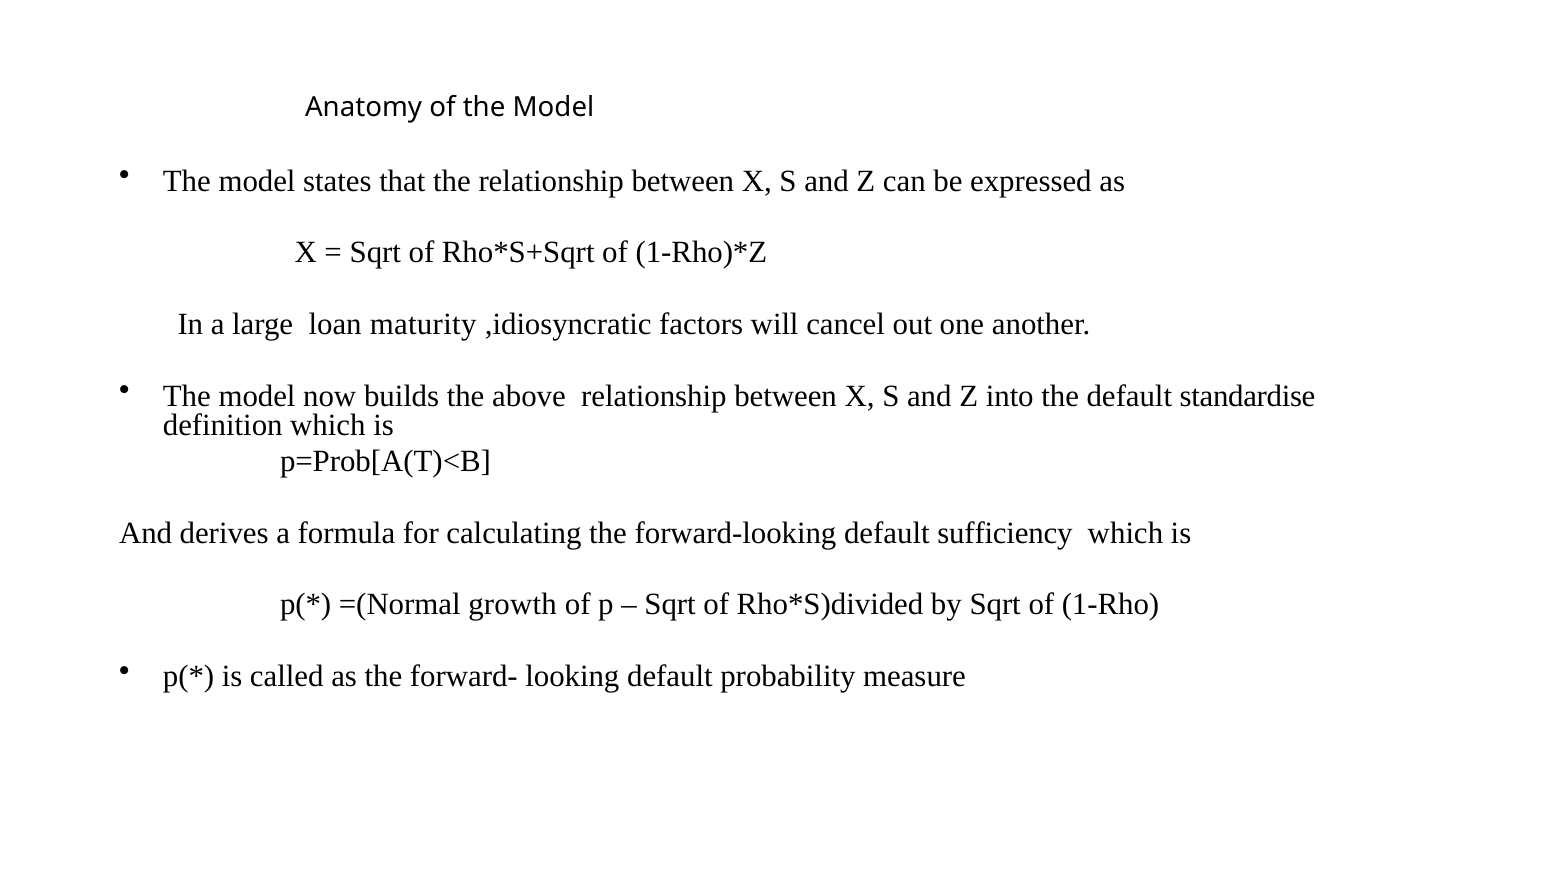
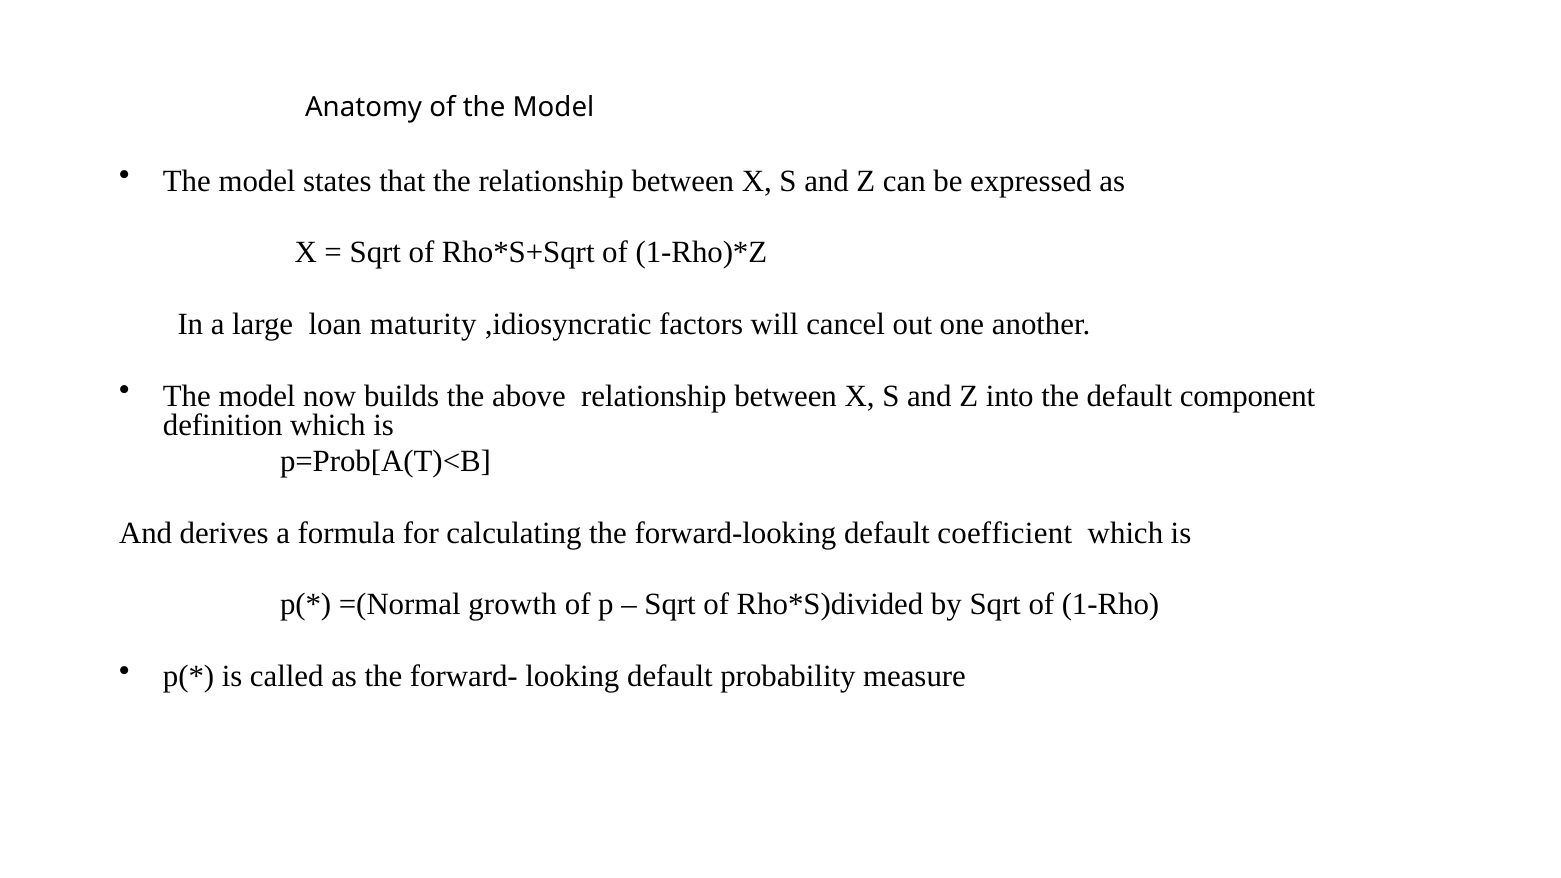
standardise: standardise -> component (1248, 396)
sufficiency: sufficiency -> coefficient (1005, 533)
